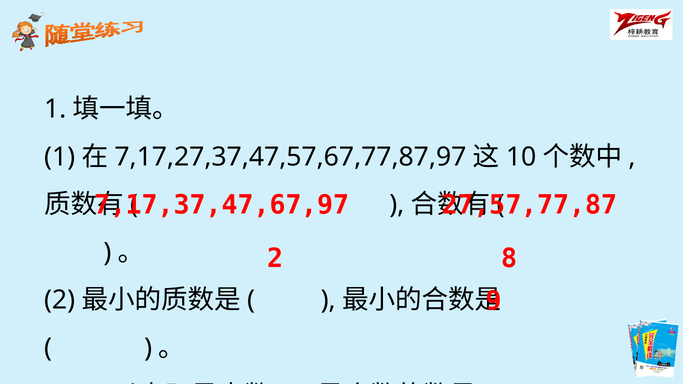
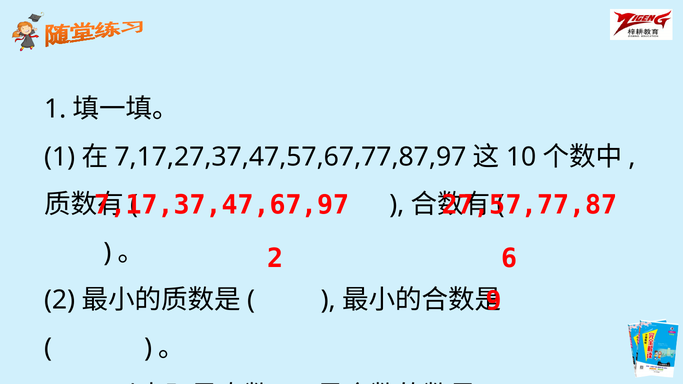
8: 8 -> 6 (509, 258)
